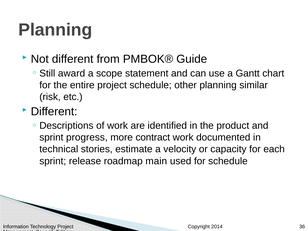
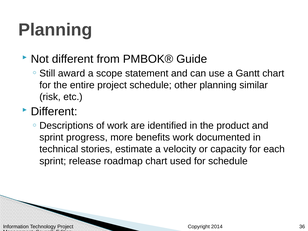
contract: contract -> benefits (153, 137)
roadmap main: main -> chart (156, 161)
